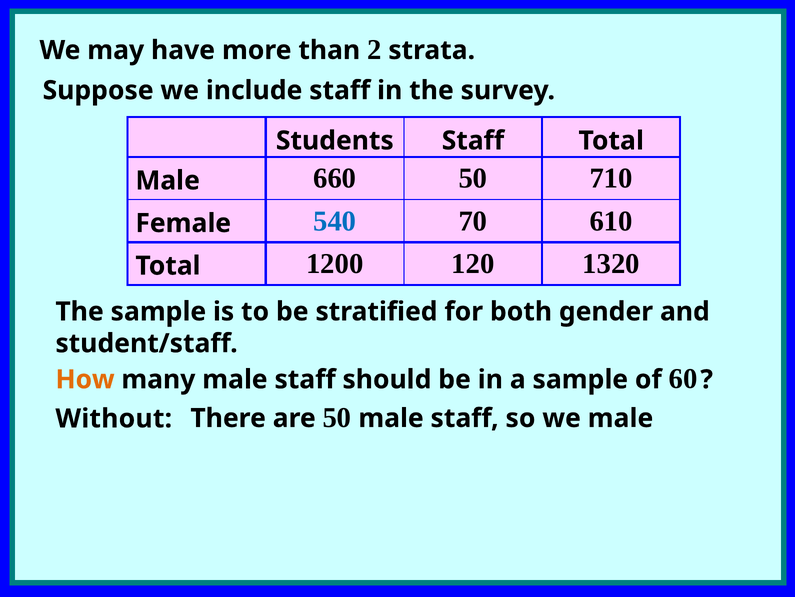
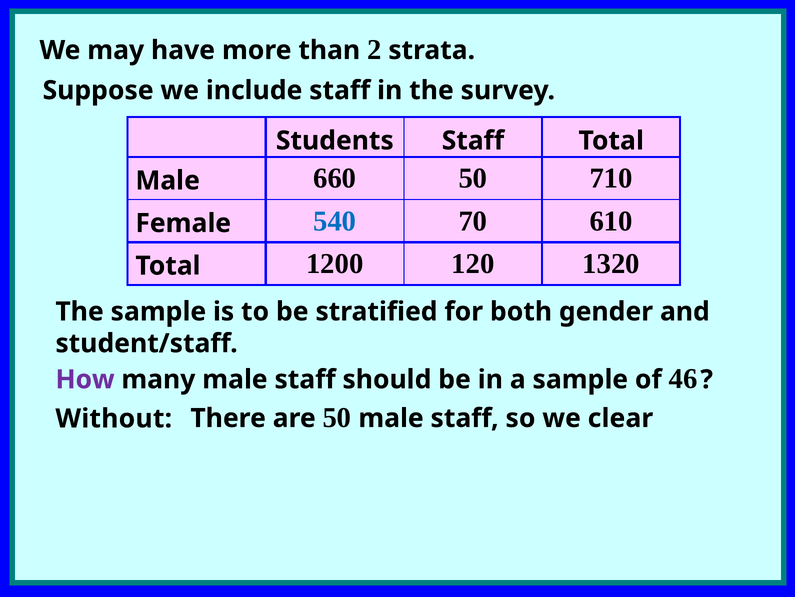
How colour: orange -> purple (85, 379)
60: 60 -> 46 (683, 378)
we male: male -> clear (620, 418)
